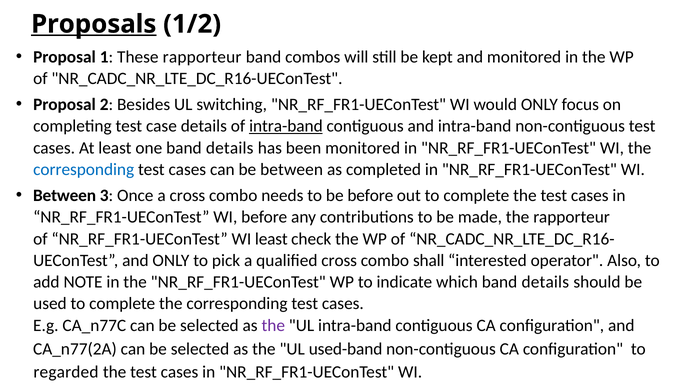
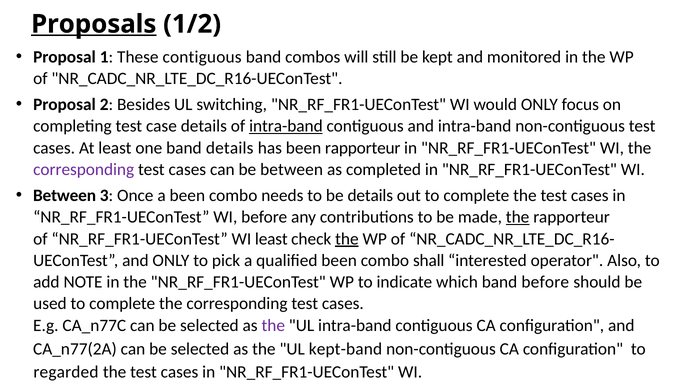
These rapporteur: rapporteur -> contiguous (202, 57)
been monitored: monitored -> rapporteur (363, 148)
corresponding colour: blue -> purple (84, 169)
a cross: cross -> been (187, 195)
be before: before -> details (370, 195)
the underline: none -> present (518, 217)
the underline: none -> present (347, 238)
qualified cross: cross -> been (339, 260)
which band details: details -> before (545, 282)
used-band: used-band -> kept-band (345, 348)
